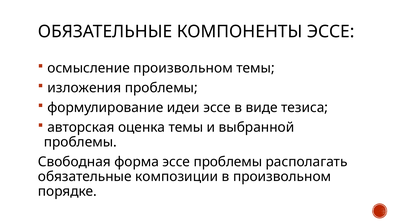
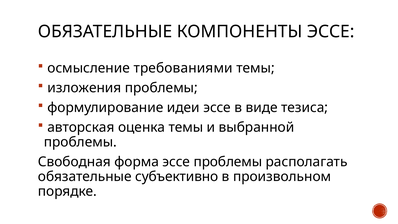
осмысление произвольном: произвольном -> требованиями (183, 68)
композиции: композиции -> субъективно (177, 177)
